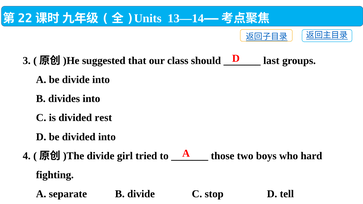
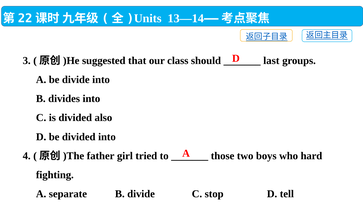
rest: rest -> also (103, 118)
divide: divide -> father (101, 156)
